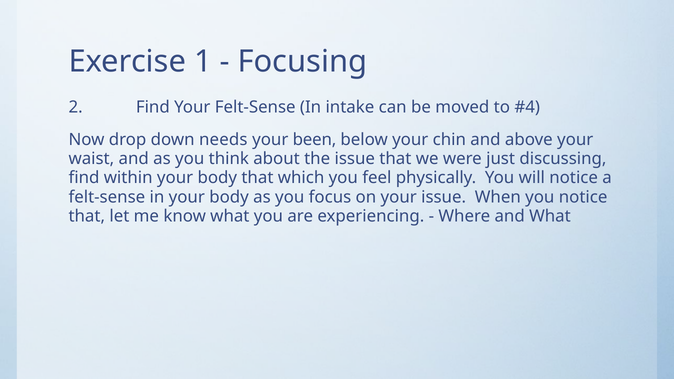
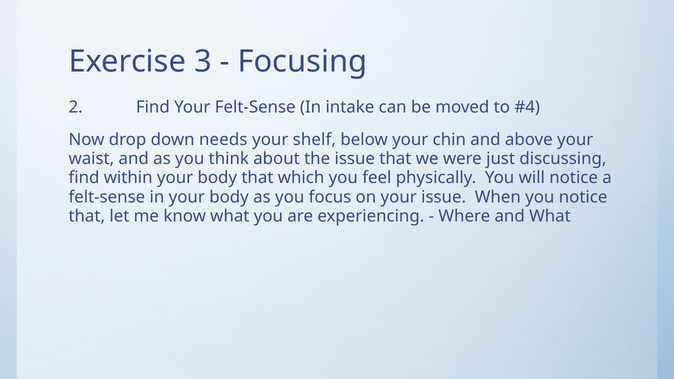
1: 1 -> 3 (203, 62)
been: been -> shelf (314, 140)
